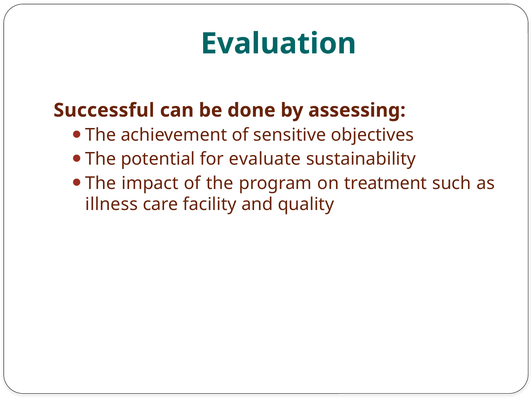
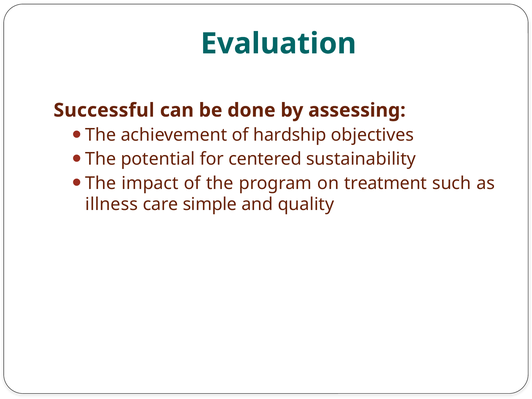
sensitive: sensitive -> hardship (290, 135)
evaluate: evaluate -> centered (265, 159)
facility: facility -> simple (210, 204)
